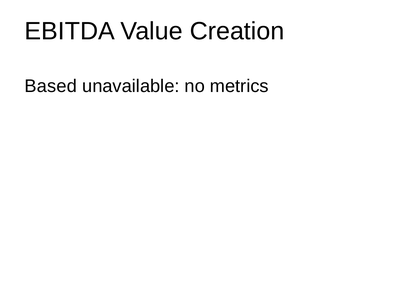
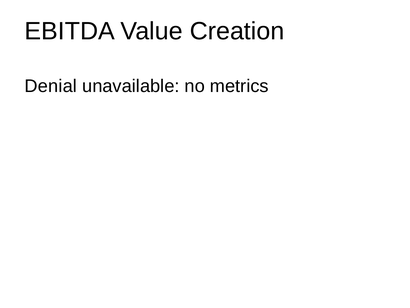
Based: Based -> Denial (51, 86)
